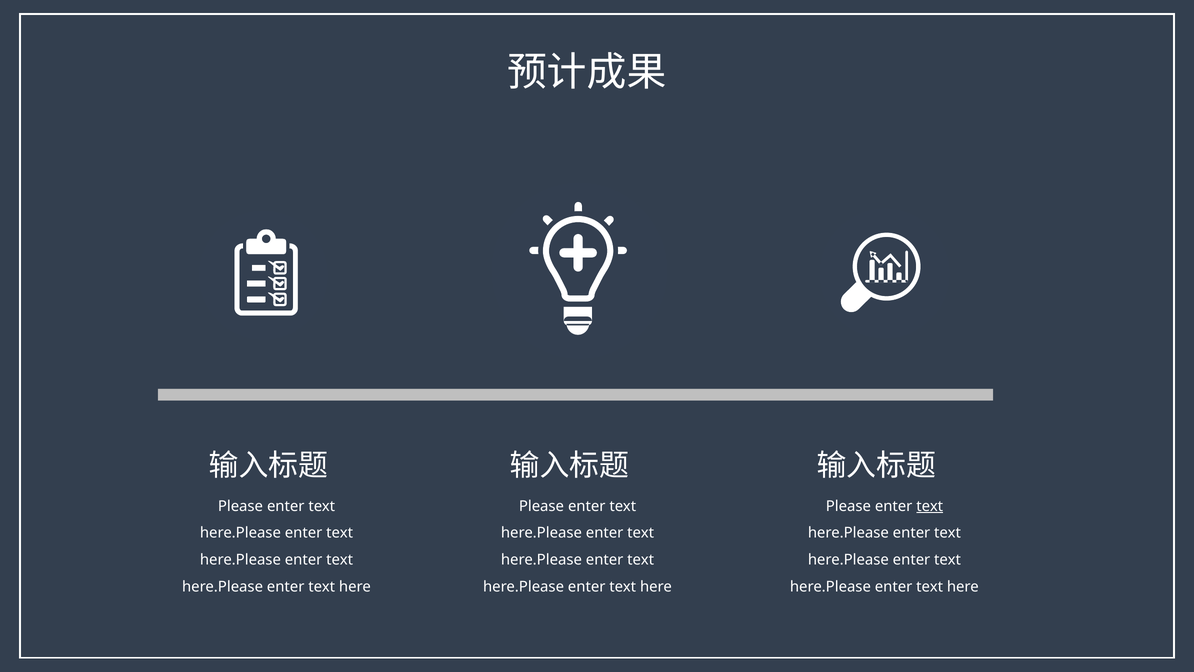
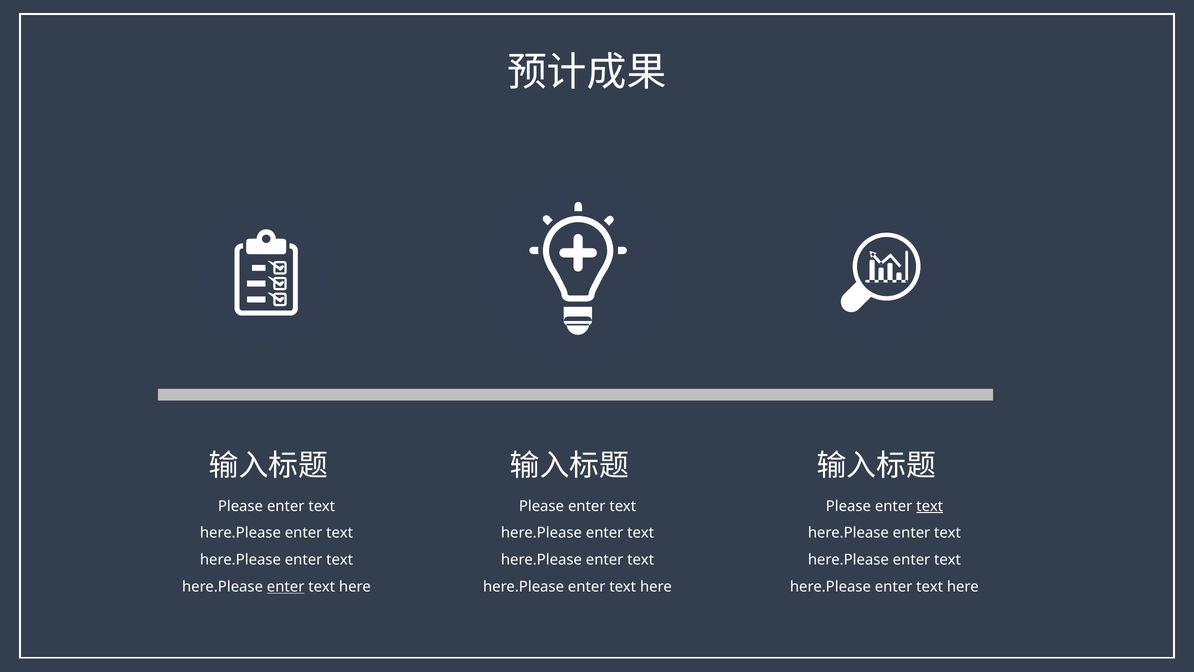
enter underline: none -> present (286, 586)
